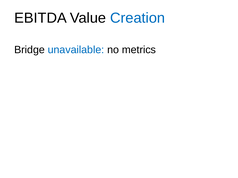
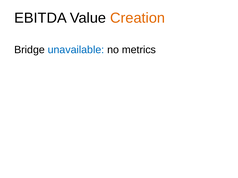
Creation colour: blue -> orange (138, 18)
